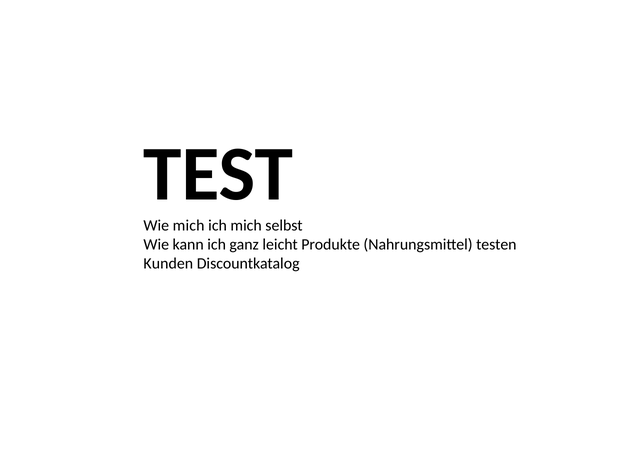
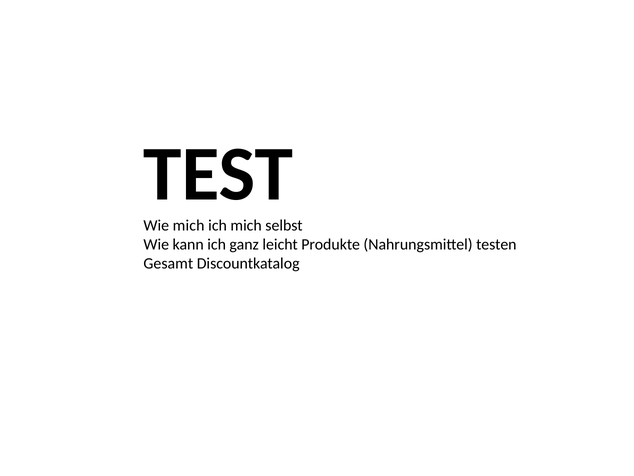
Kunden: Kunden -> Gesamt (168, 263)
